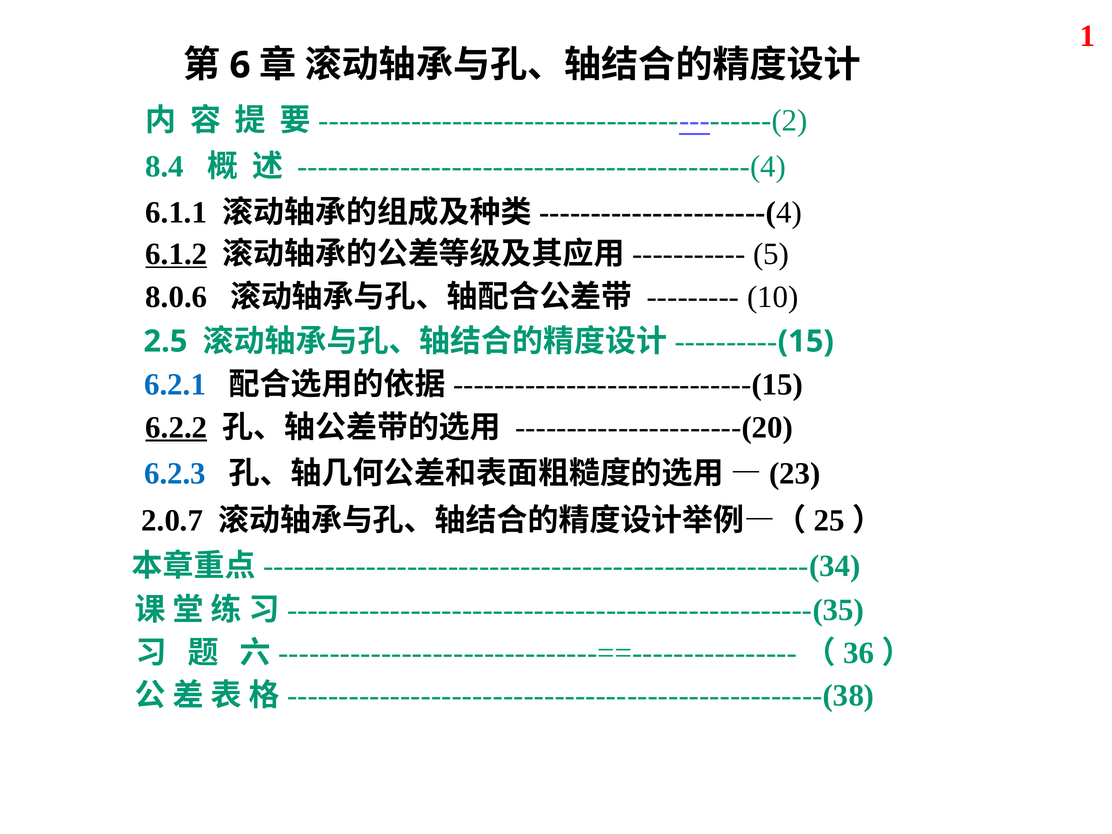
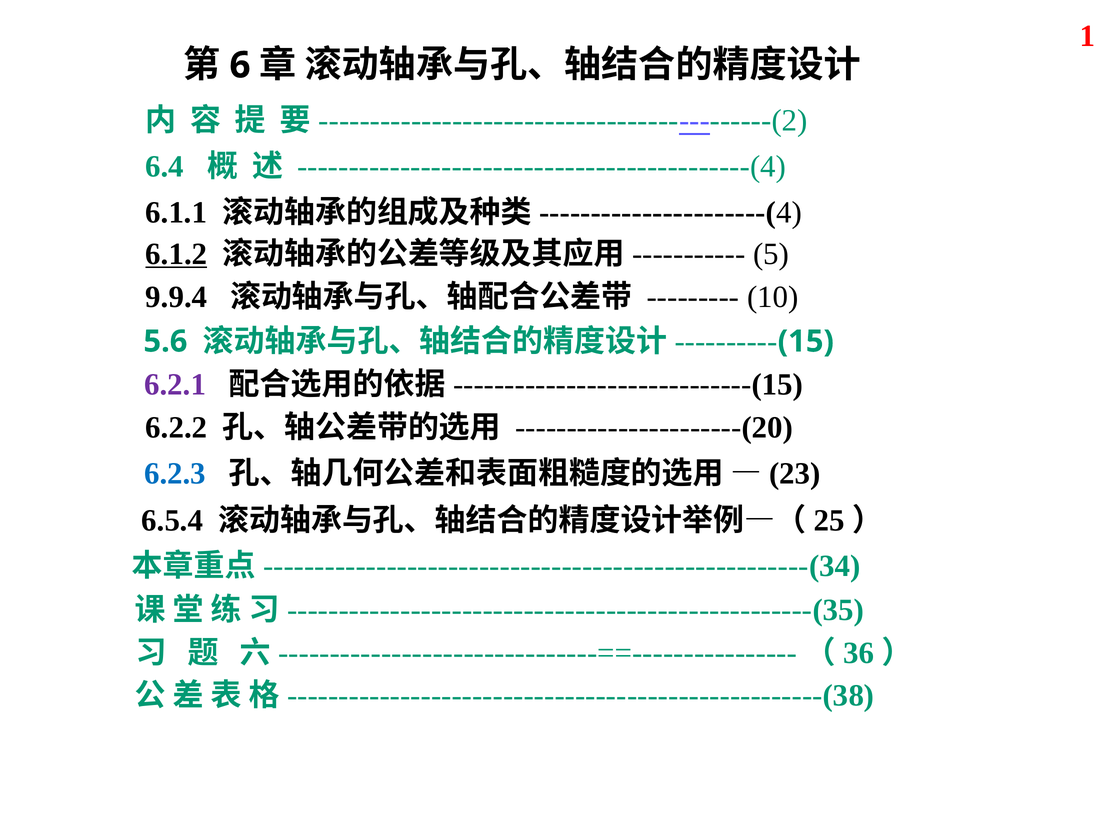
8.4: 8.4 -> 6.4 (165, 166)
8.0.6: 8.0.6 -> 9.9.4 (176, 297)
2.5: 2.5 -> 5.6 (165, 341)
6.2.1 colour: blue -> purple (175, 385)
6.2.2 underline: present -> none (176, 427)
2.0.7: 2.0.7 -> 6.5.4 (172, 520)
